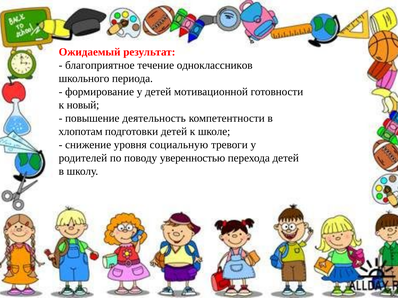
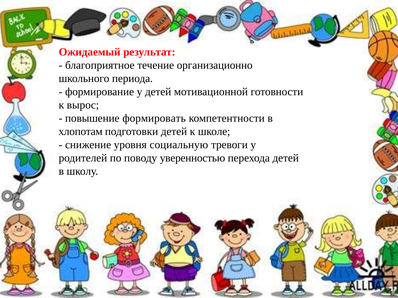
одноклассников: одноклассников -> организационно (215, 65)
новый: новый -> вырос (83, 105)
деятельность: деятельность -> формировать (154, 118)
